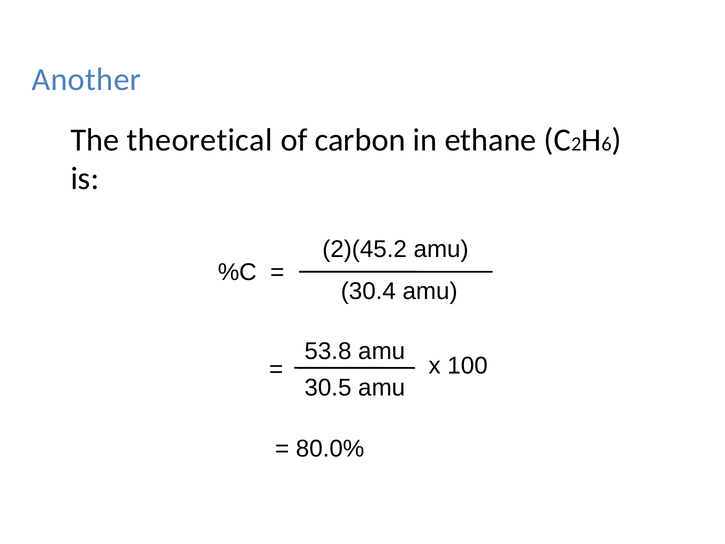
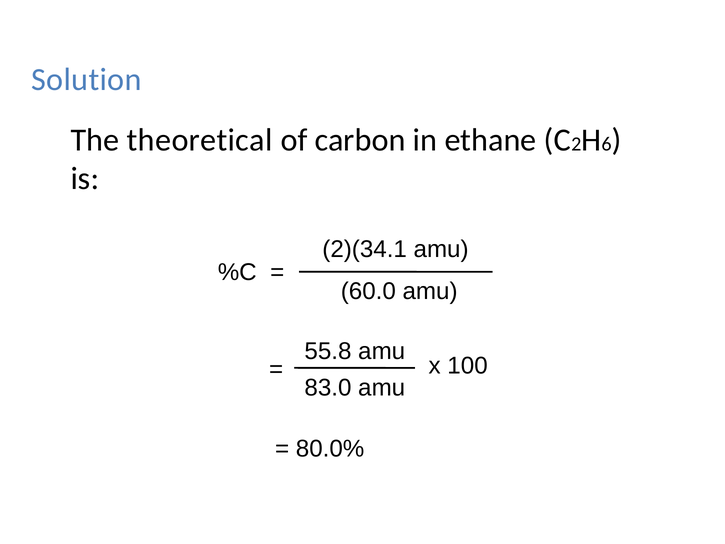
Another: Another -> Solution (86, 80)
2)(45.2: 2)(45.2 -> 2)(34.1 (365, 249)
30.4: 30.4 -> 60.0 (368, 291)
53.8: 53.8 -> 55.8 (328, 351)
30.5: 30.5 -> 83.0 (328, 387)
